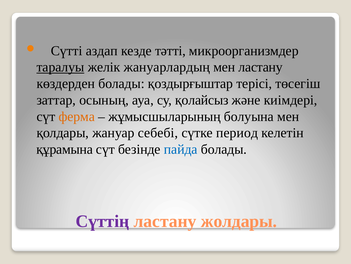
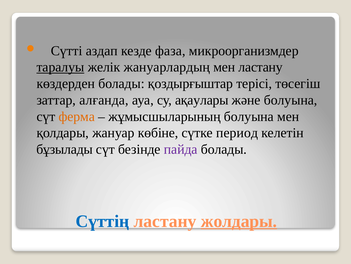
тәтті: тәтті -> фаза (170, 51)
осының: осының -> алғанда (104, 100)
қолайсыз: қолайсыз -> ақаулары (202, 100)
және киімдері: киімдері -> болуына (291, 100)
себебі: себебі -> көбіне (158, 133)
құрамына: құрамына -> бұзылады (65, 149)
пайда colour: blue -> purple (181, 149)
Сүттің colour: purple -> blue (102, 221)
жолдары underline: none -> present (239, 221)
